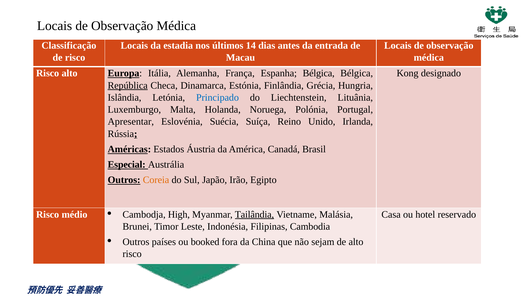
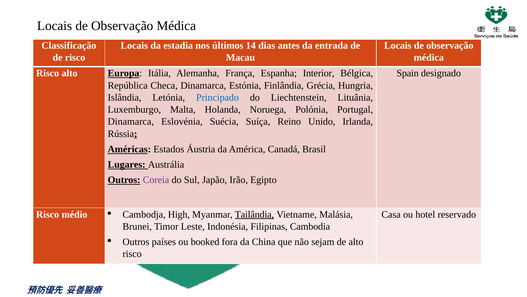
Espanha Bélgica: Bélgica -> Interior (319, 73)
Kong: Kong -> Spain (408, 73)
República underline: present -> none (128, 85)
Apresentar: Apresentar -> Dinamarca (131, 121)
Especial: Especial -> Lugares (127, 164)
Coreia colour: orange -> purple (156, 180)
